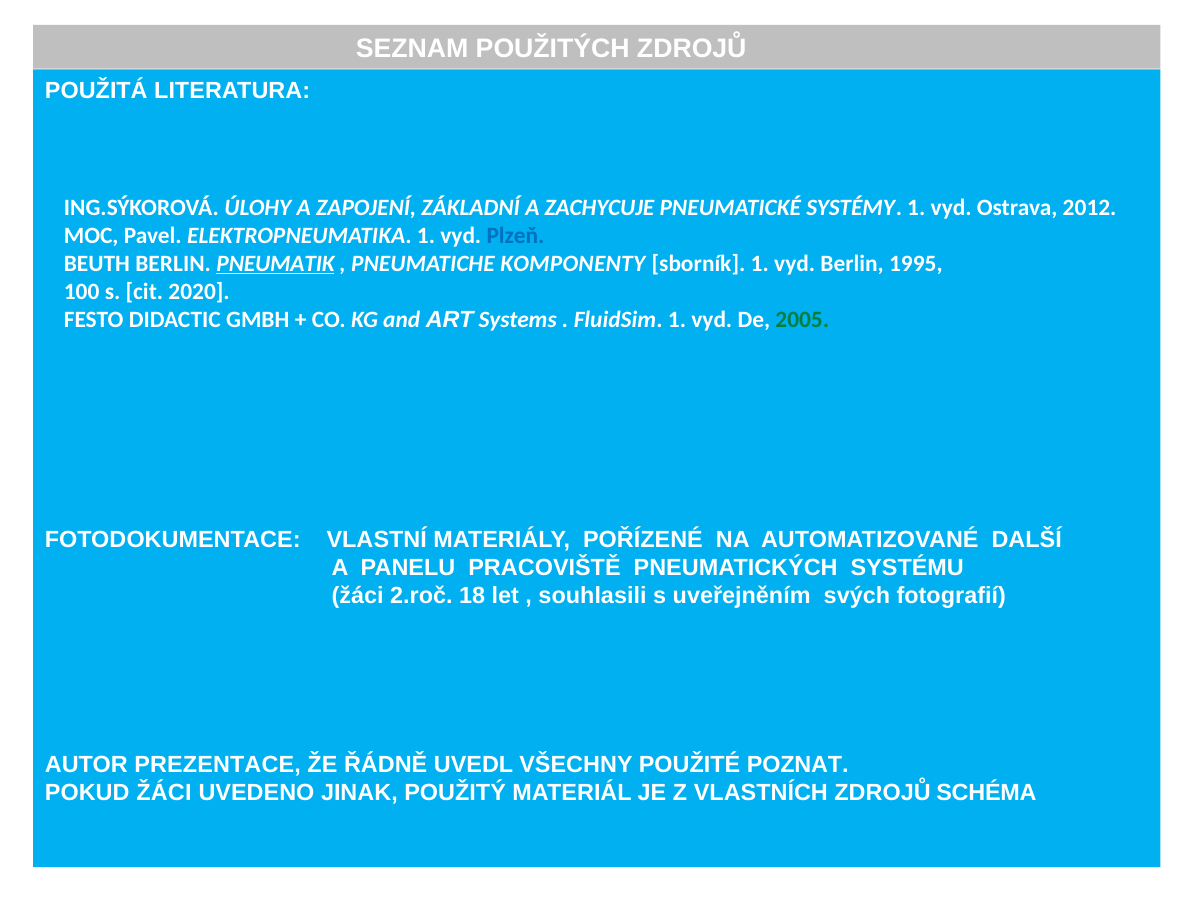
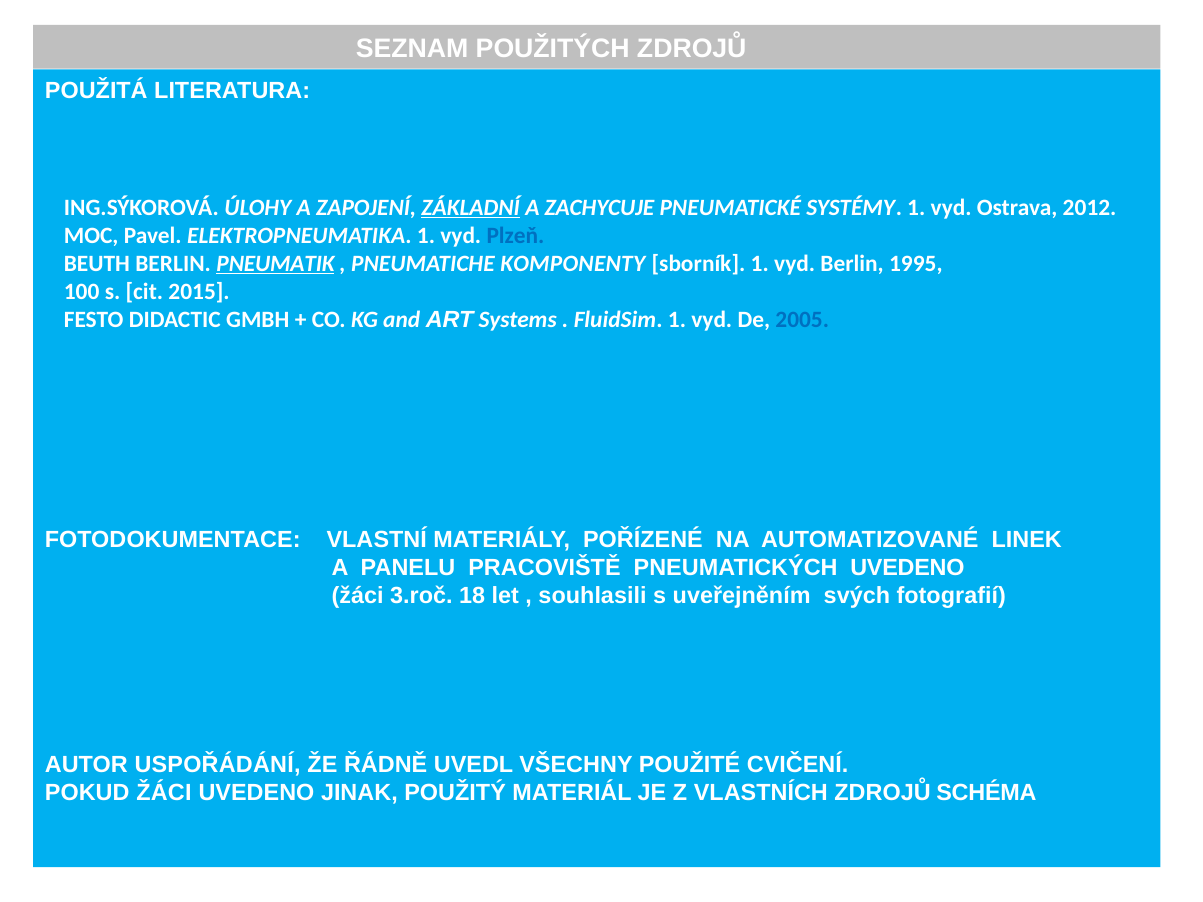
ZÁKLADNÍ underline: none -> present (471, 207)
2020: 2020 -> 2015 (199, 292)
2005 colour: green -> blue (802, 320)
DALŠÍ: DALŠÍ -> LINEK (1027, 540)
PNEUMATICKÝCH SYSTÉMU: SYSTÉMU -> UVEDENO (907, 568)
2.roč: 2.roč -> 3.roč (421, 596)
PREZENTACE: PREZENTACE -> USPOŘÁDÁNÍ (218, 765)
POZNAT: POZNAT -> CVIČENÍ (798, 765)
